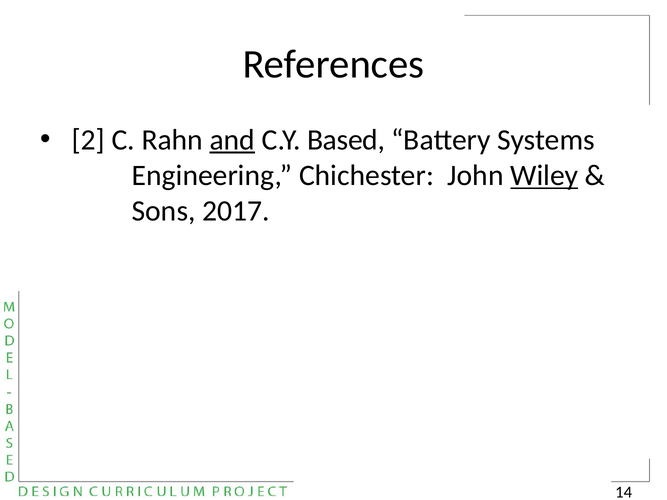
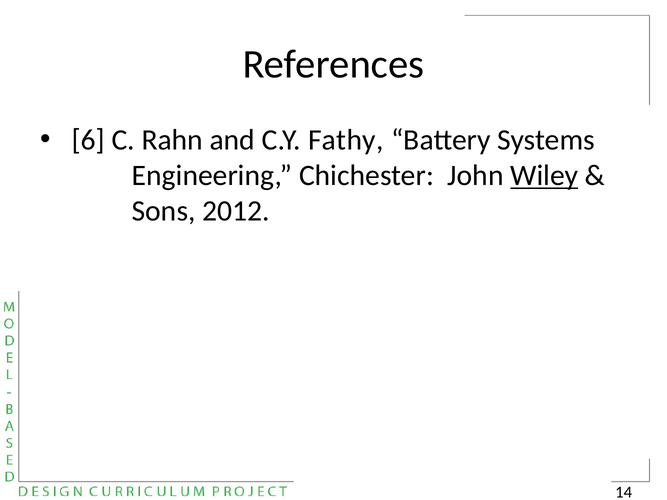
2: 2 -> 6 (88, 140)
and underline: present -> none (232, 140)
Based: Based -> Fathy (346, 140)
2017: 2017 -> 2012 (236, 211)
